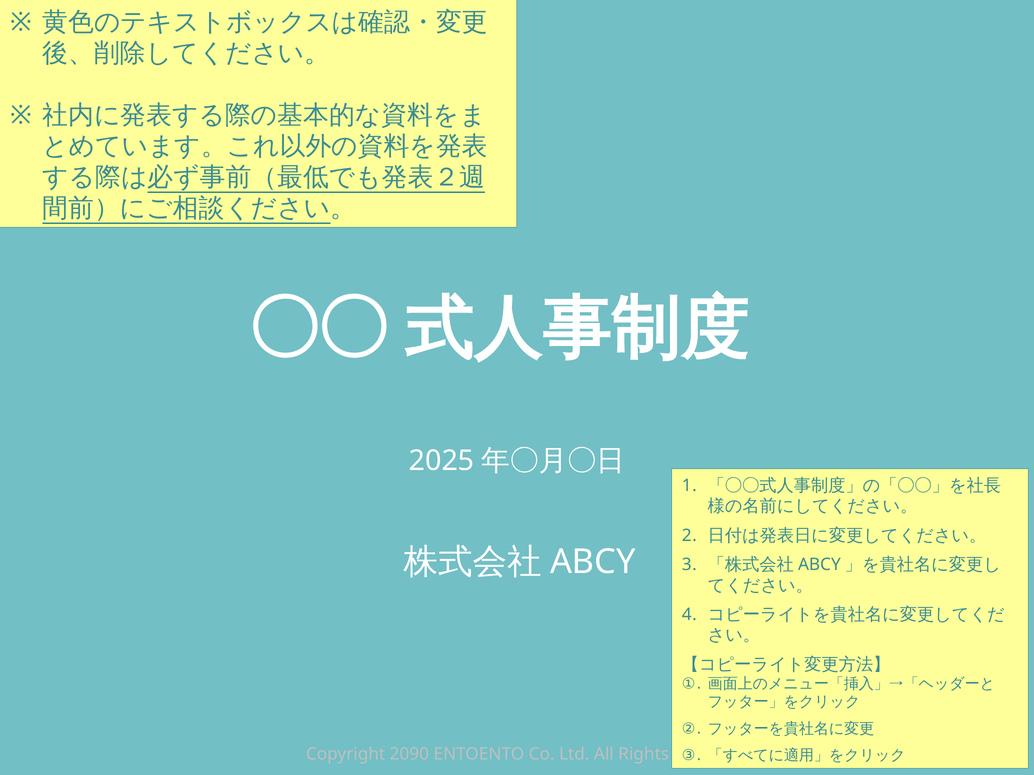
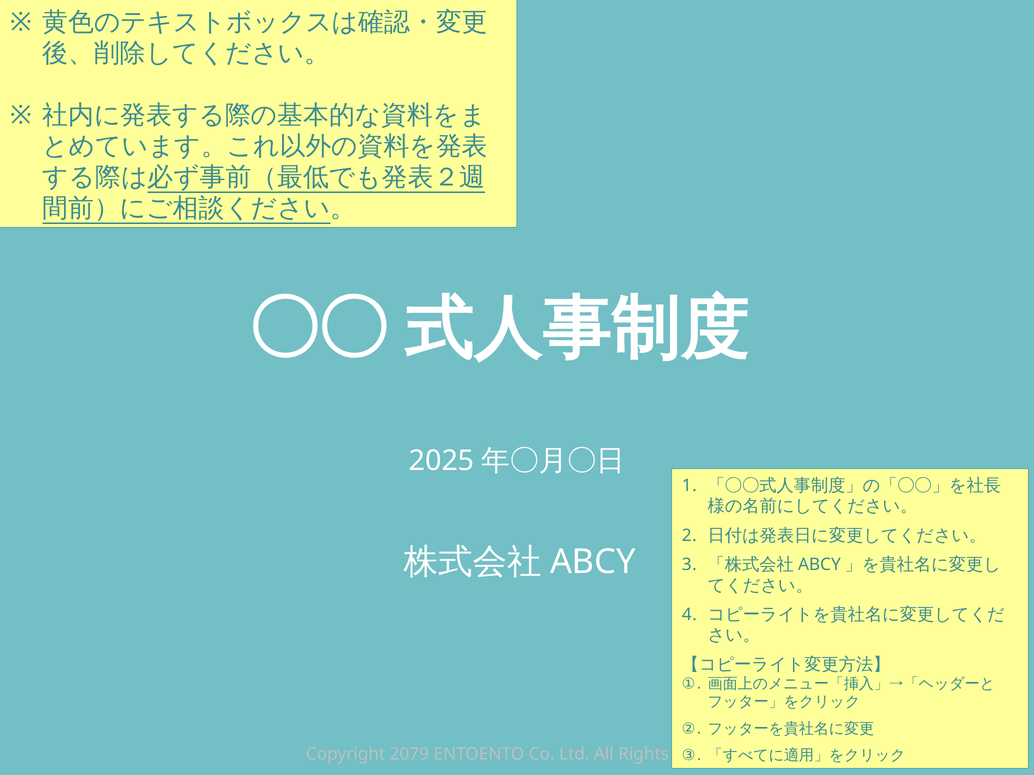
2090: 2090 -> 2079 (409, 755)
